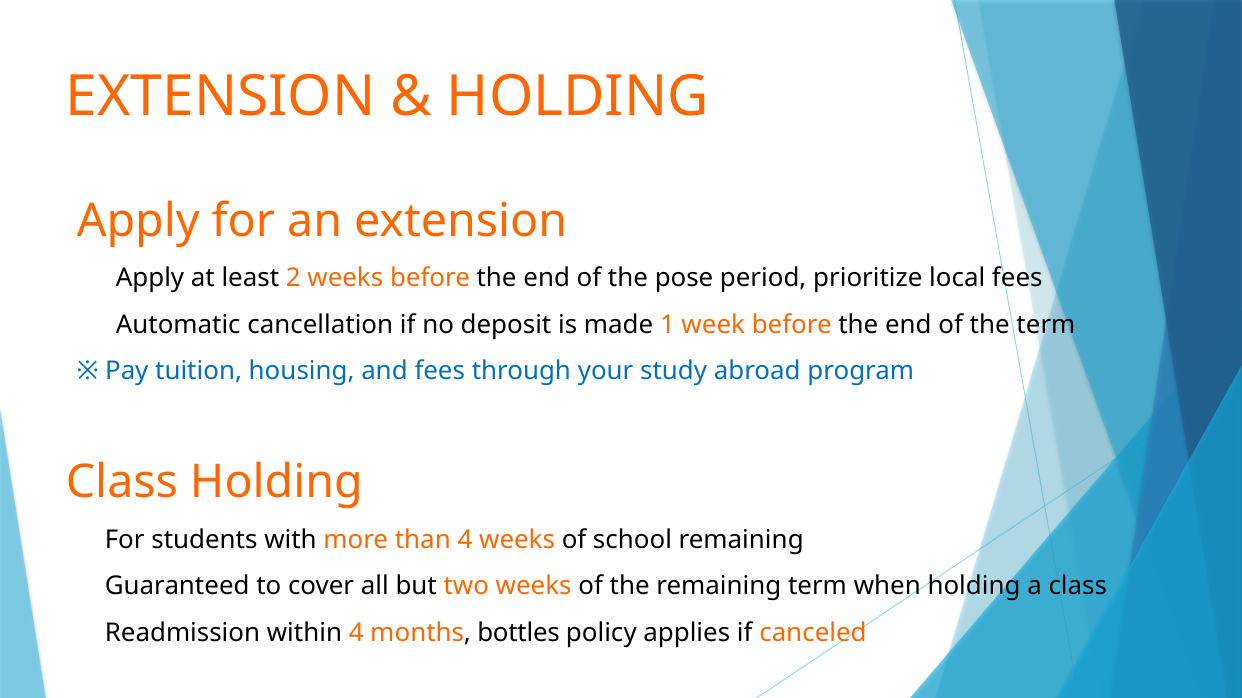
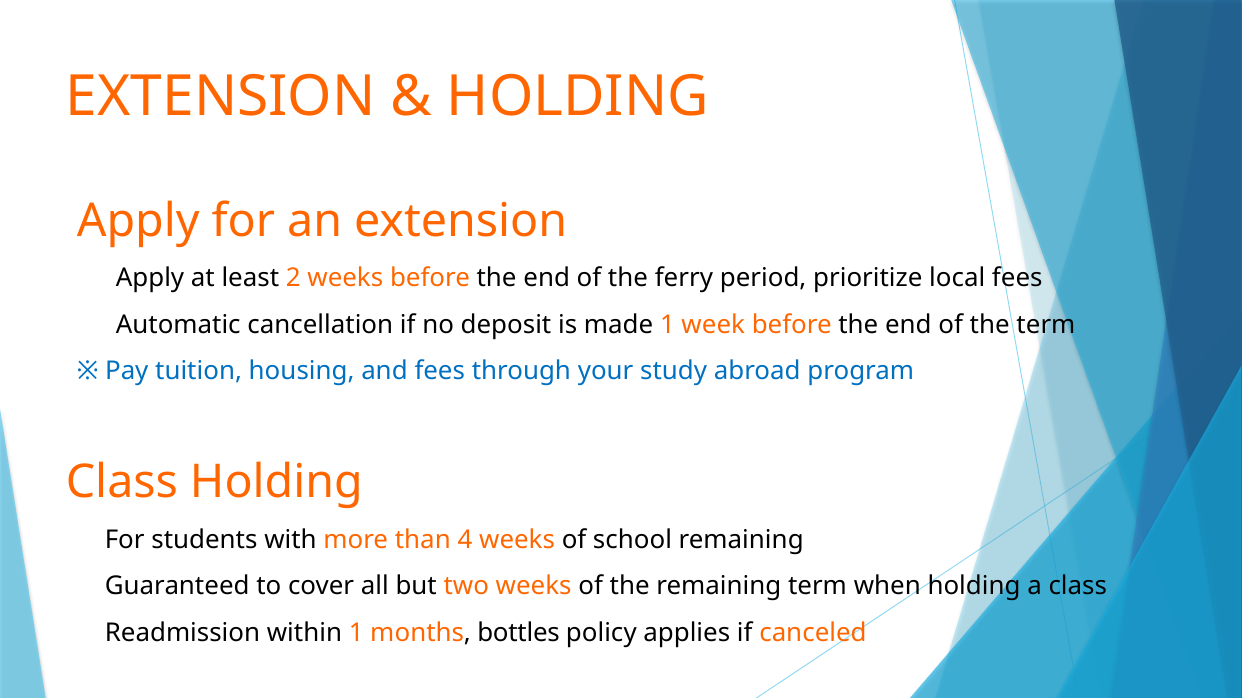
pose: pose -> ferry (684, 279)
within 4: 4 -> 1 (356, 633)
